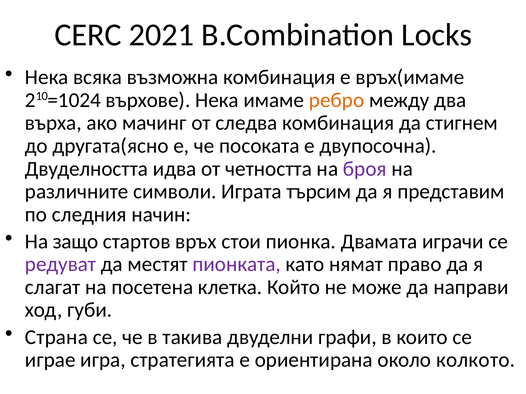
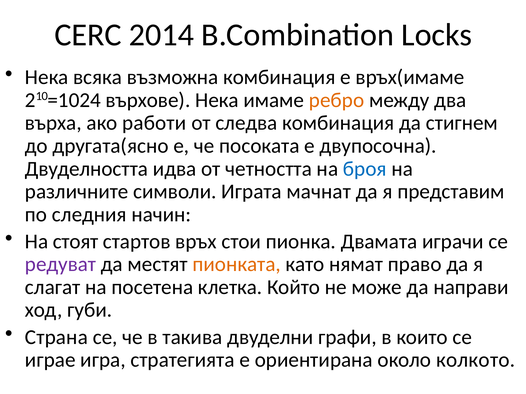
2021: 2021 -> 2014 (161, 35)
мачинг: мачинг -> работи (154, 123)
броя colour: purple -> blue (365, 169)
търсим: търсим -> мачнат (319, 192)
защо: защо -> стоят (76, 242)
пионката colour: purple -> orange (237, 265)
